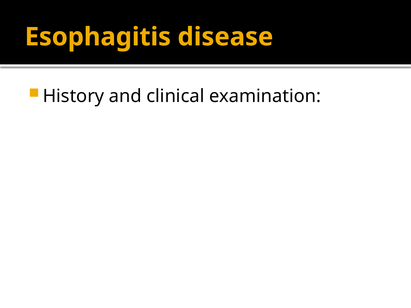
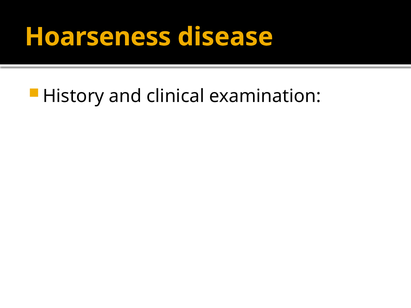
Esophagitis: Esophagitis -> Hoarseness (98, 37)
